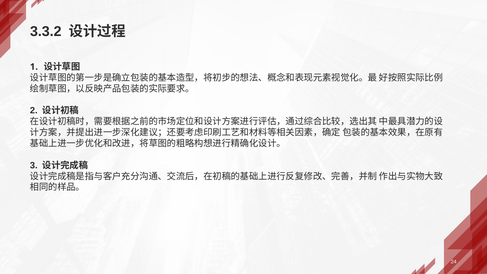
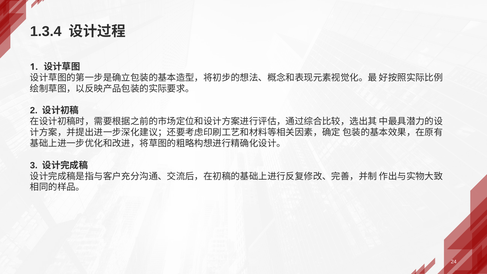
3.3.2: 3.3.2 -> 1.3.4 (46, 32)
